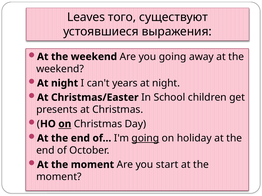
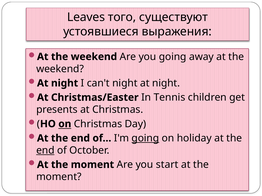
can't years: years -> night (125, 83)
School: School -> Tennis (169, 98)
end underline: none -> present (45, 151)
